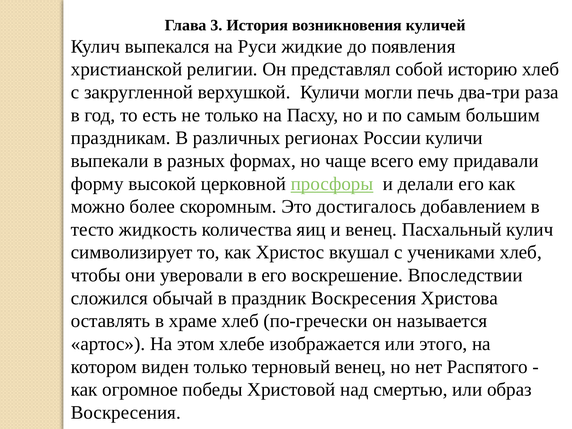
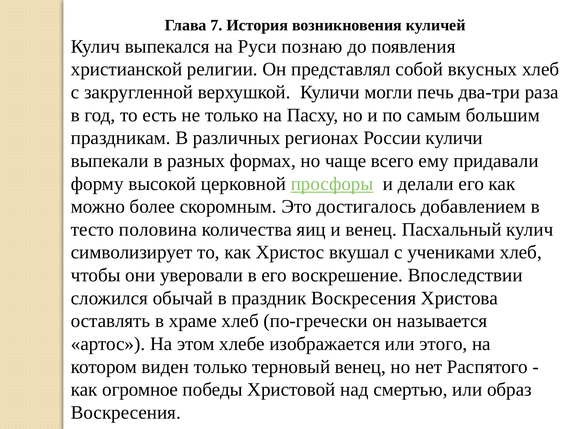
3: 3 -> 7 (217, 25)
жидкие: жидкие -> познаю (312, 46)
историю: историю -> вкусных (482, 69)
жидкость: жидкость -> половина (158, 229)
